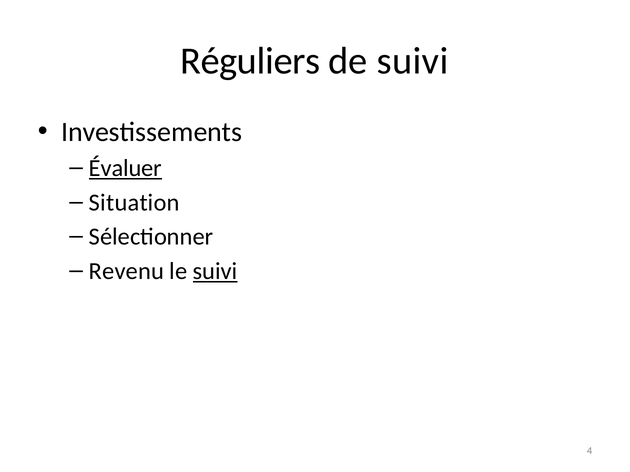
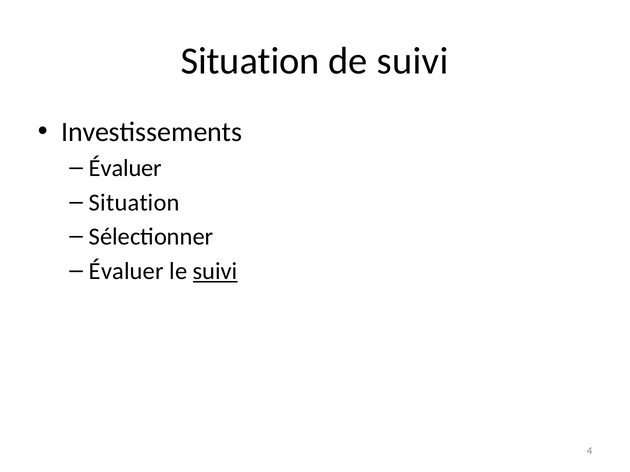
Réguliers: Réguliers -> Situation (250, 61)
Évaluer underline: present -> none (126, 168)
Revenu: Revenu -> Évaluer (126, 271)
